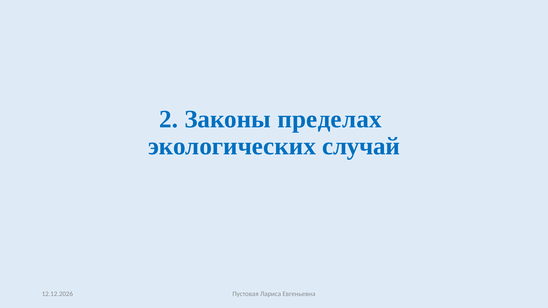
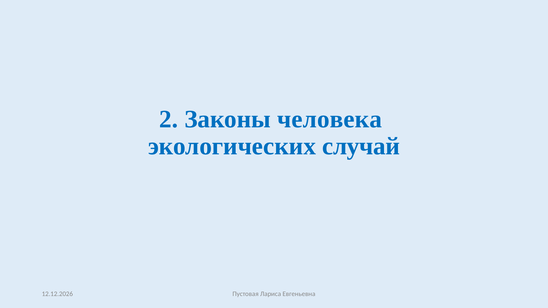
пределах: пределах -> человека (330, 119)
